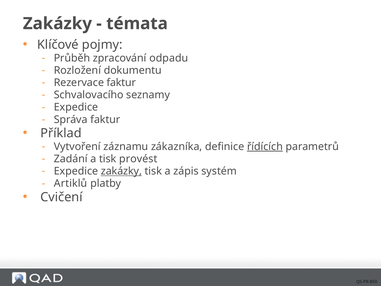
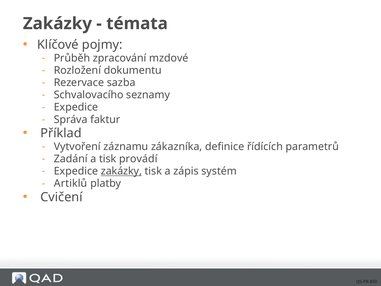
odpadu: odpadu -> mzdové (169, 58)
Rezervace faktur: faktur -> sazba (121, 83)
řídících underline: present -> none (265, 146)
provést: provést -> provádí (138, 159)
